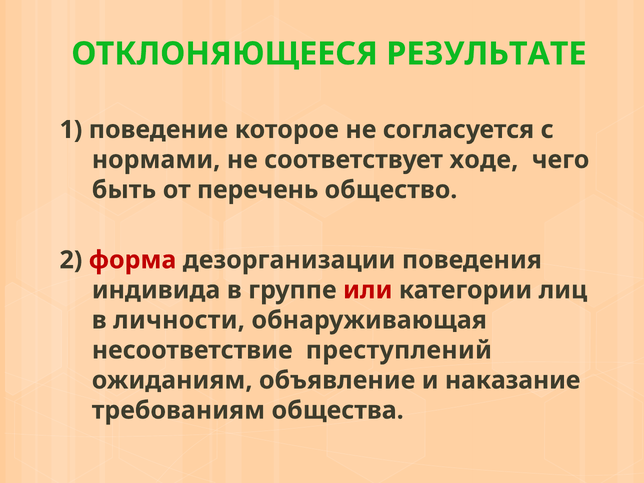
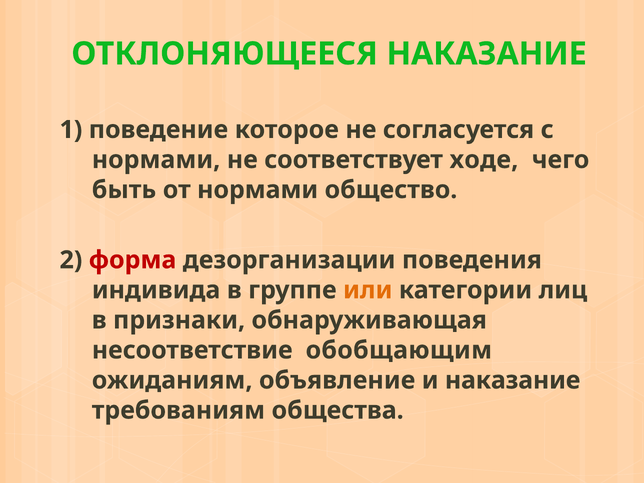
ОТКЛОНЯЮЩЕЕСЯ РЕЗУЛЬТАТЕ: РЕЗУЛЬТАТЕ -> НАКАЗАНИЕ (487, 54)
от перечень: перечень -> нормами (258, 190)
или colour: red -> orange (368, 290)
личности: личности -> признаки (179, 320)
преступлений: преступлений -> обобщающим (399, 350)
